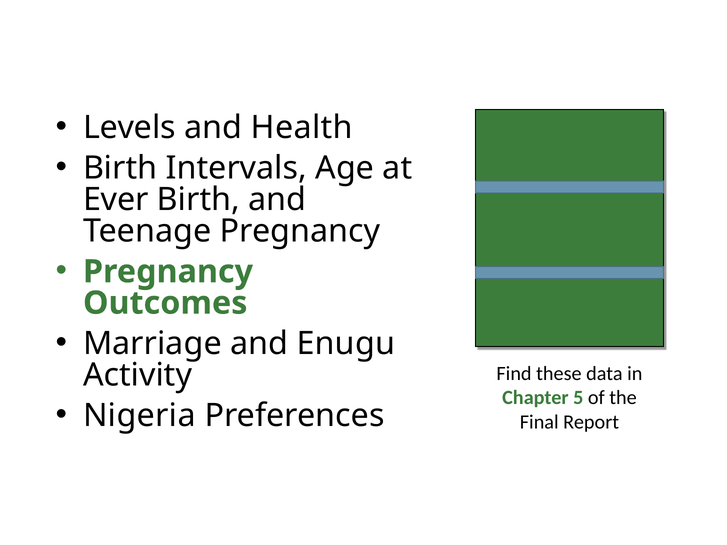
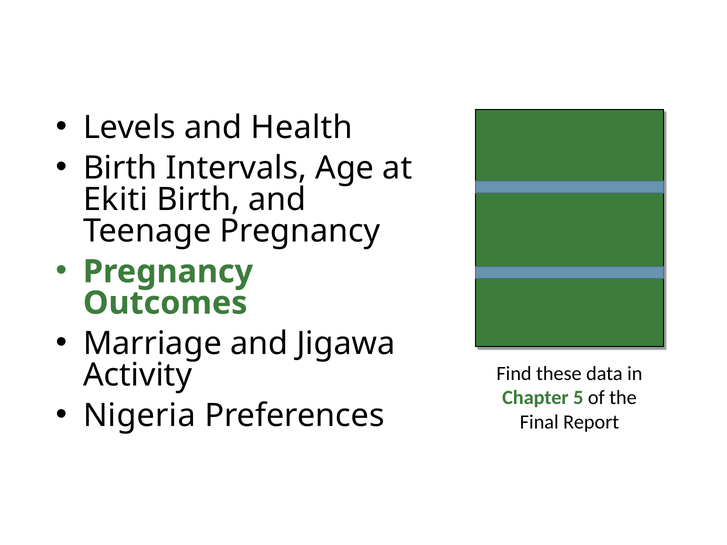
Ever: Ever -> Ekiti (116, 200)
Enugu: Enugu -> Jigawa (346, 344)
